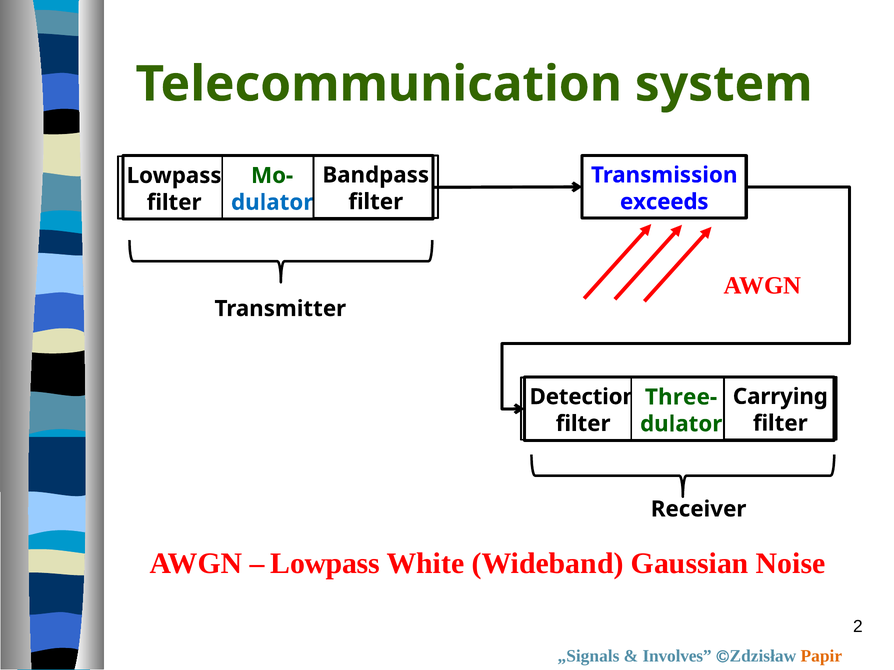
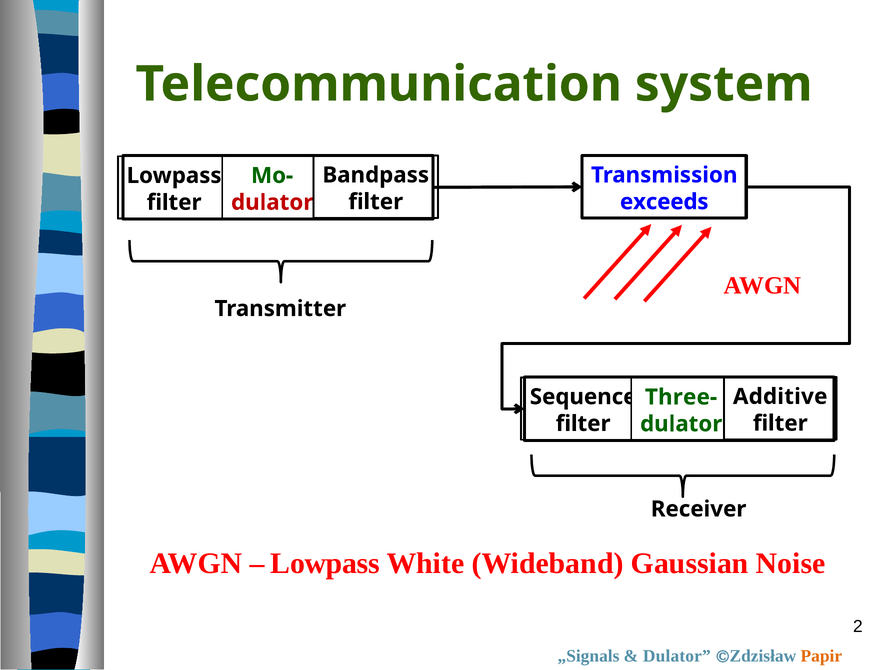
dulator colour: blue -> red (272, 203)
Carrying: Carrying -> Additive (780, 397)
Detection: Detection -> Sequence (583, 397)
Involves: Involves -> Dulator (677, 657)
